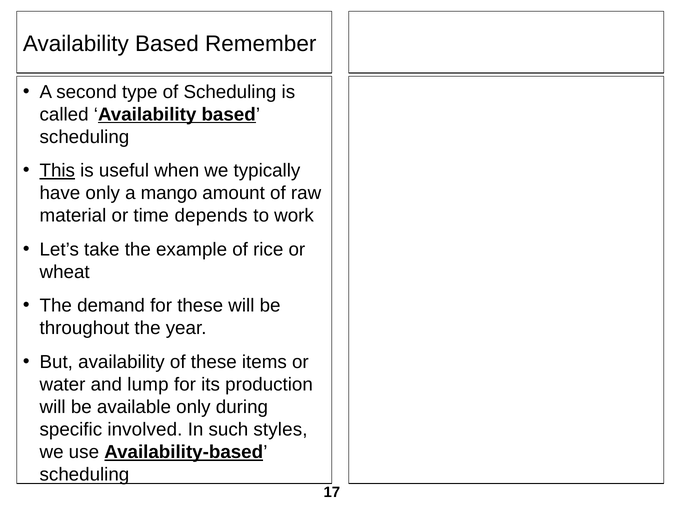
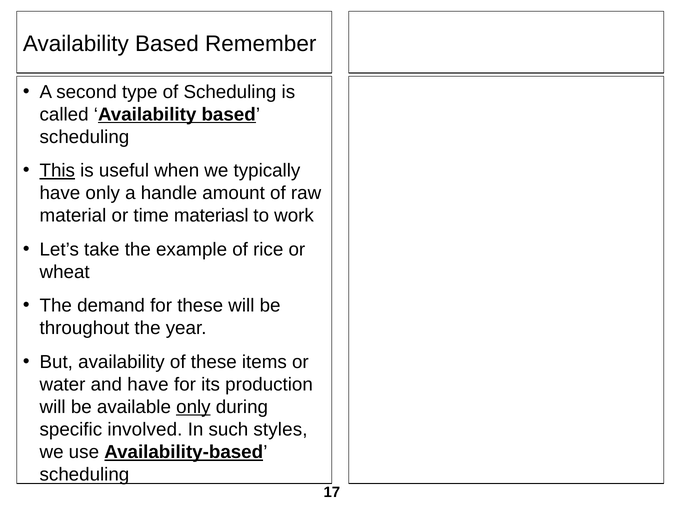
mango: mango -> handle (169, 193)
depends: depends -> materiasl (211, 216)
and lump: lump -> have (148, 385)
only underline: none -> present (193, 407)
